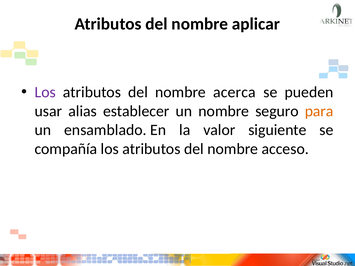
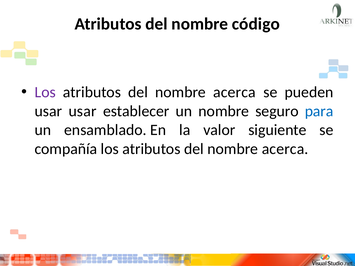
aplicar: aplicar -> código (256, 24)
usar alias: alias -> usar (83, 111)
para colour: orange -> blue (319, 111)
acceso: acceso -> acerca (285, 149)
